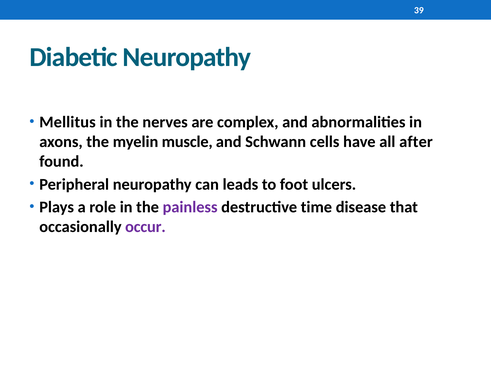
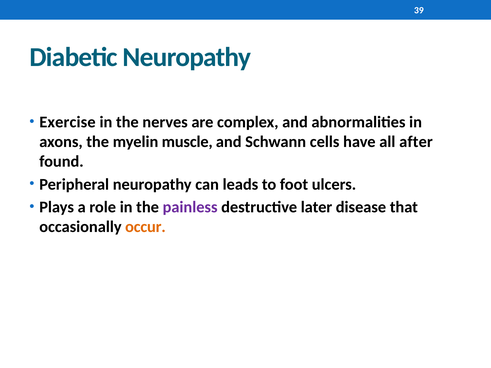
Mellitus: Mellitus -> Exercise (67, 122)
time: time -> later (317, 207)
occur colour: purple -> orange (145, 227)
